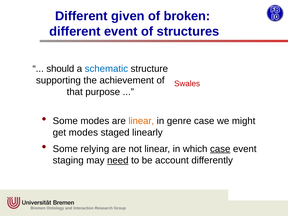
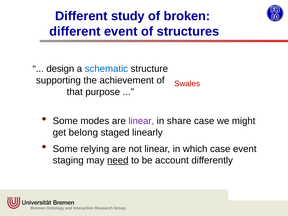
given: given -> study (128, 16)
should: should -> design (60, 69)
linear colour: orange -> purple (141, 121)
genre: genre -> share (179, 121)
get modes: modes -> belong (83, 133)
case underline: present -> none (220, 149)
